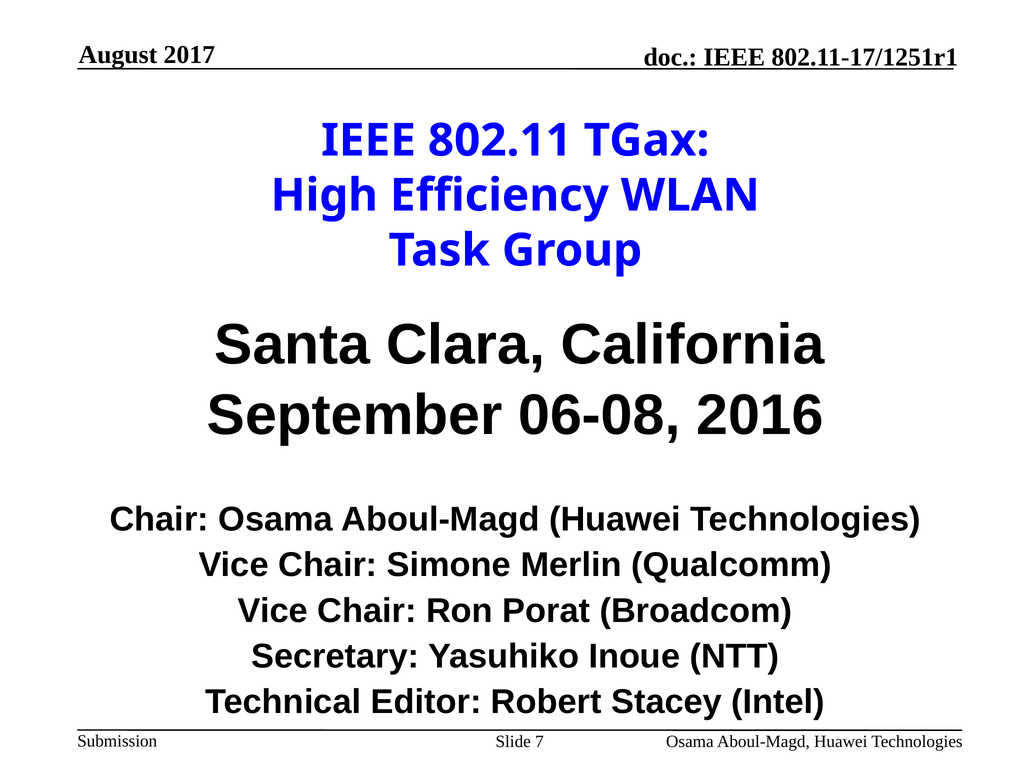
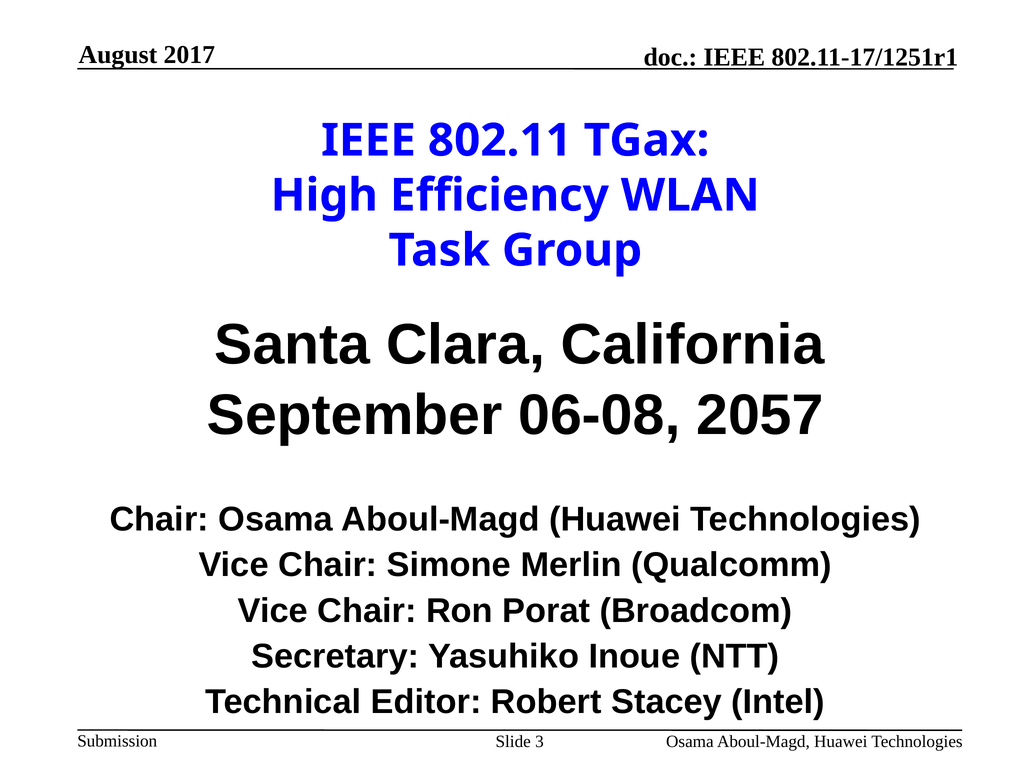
2016: 2016 -> 2057 (760, 416)
7: 7 -> 3 (539, 742)
